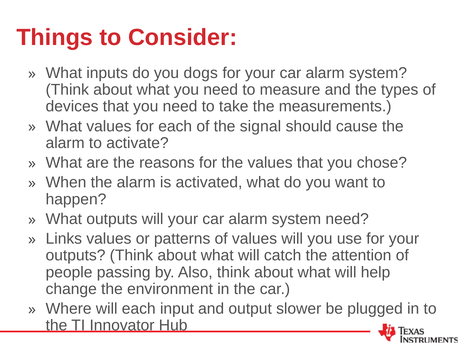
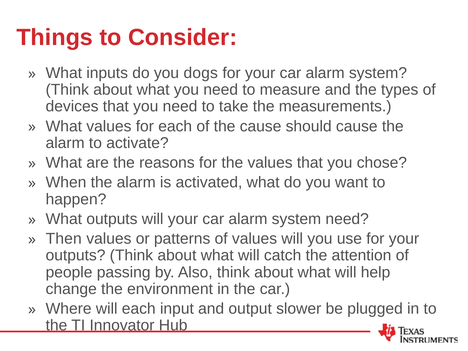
the signal: signal -> cause (261, 126)
Links: Links -> Then (64, 239)
